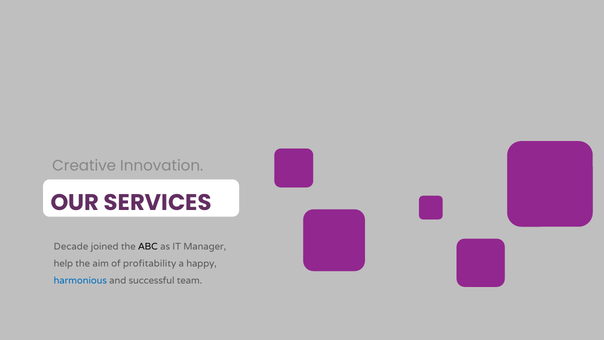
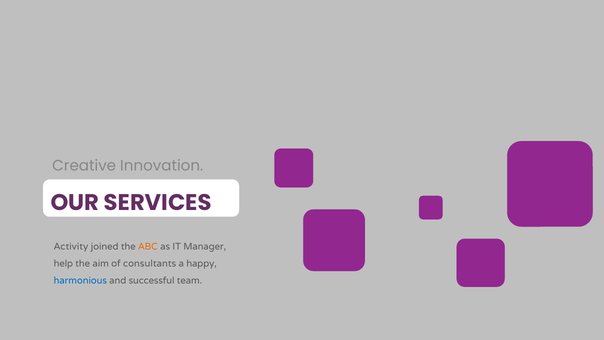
Decade: Decade -> Activity (71, 247)
ABC colour: black -> orange (148, 247)
profitability: profitability -> consultants (150, 264)
